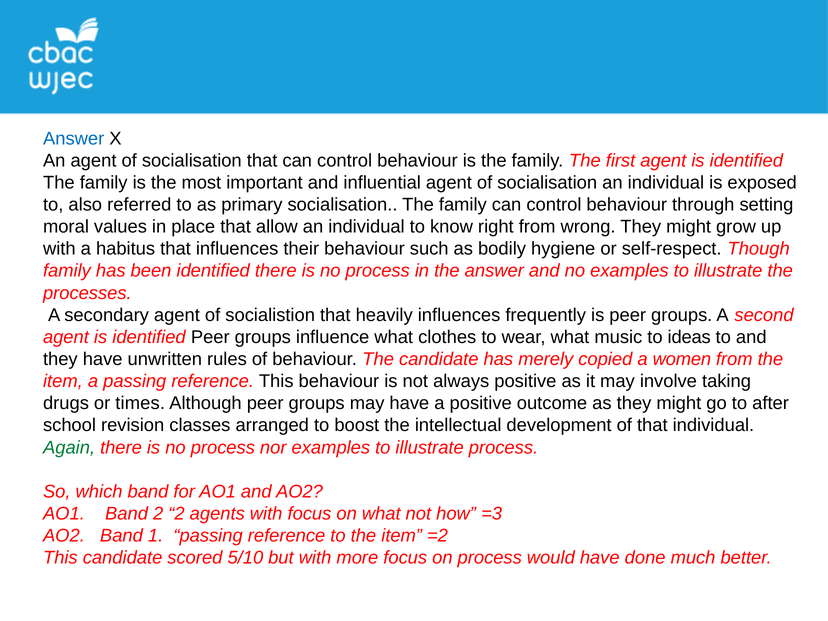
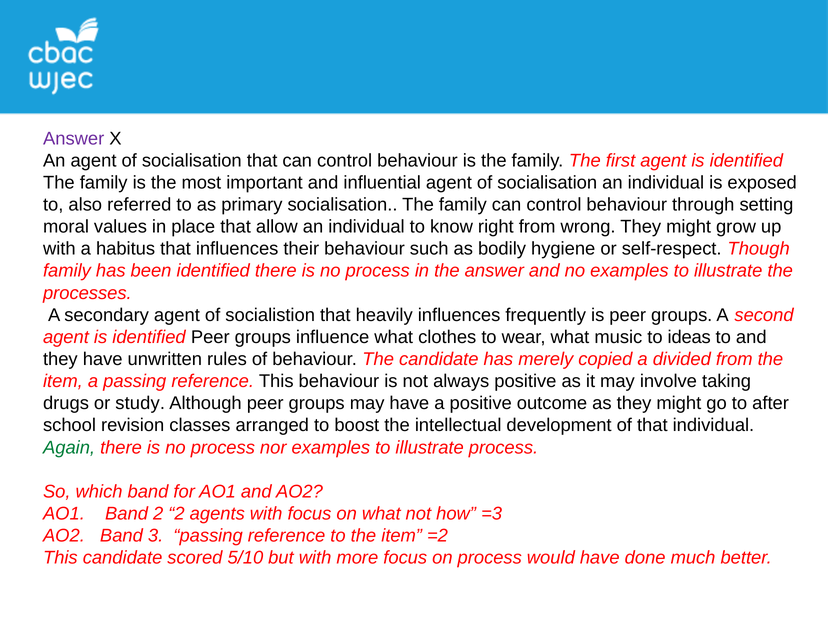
Answer colour: blue -> purple (74, 139)
women: women -> divided (682, 359)
times: times -> study (140, 403)
1: 1 -> 3 (156, 536)
